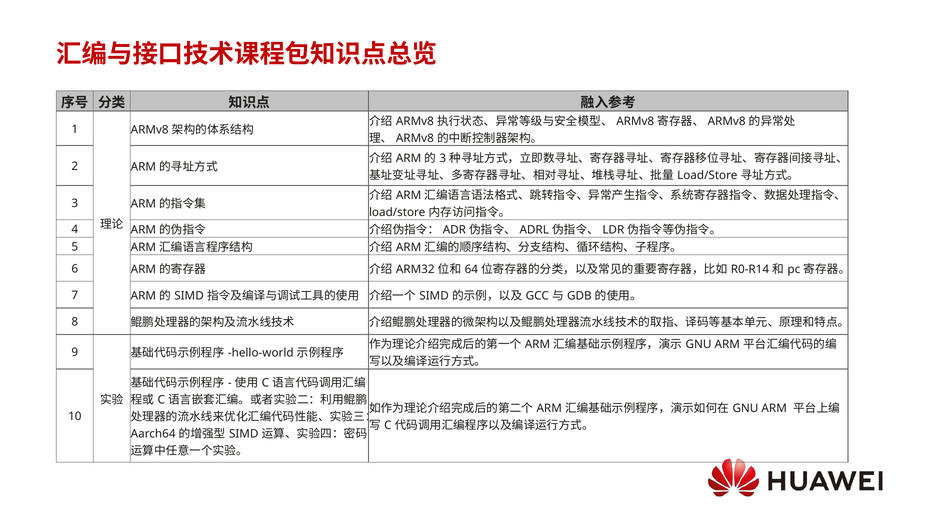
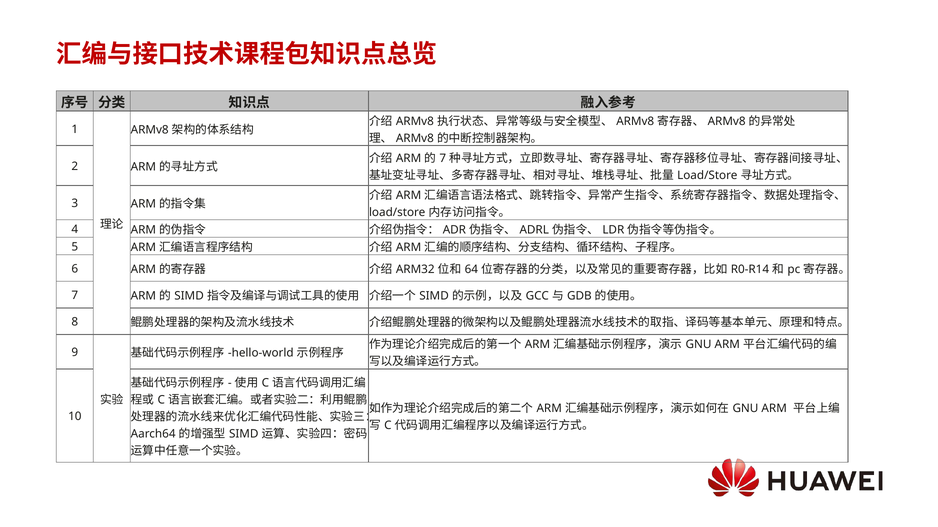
3: 3 -> 7 (443, 159)
